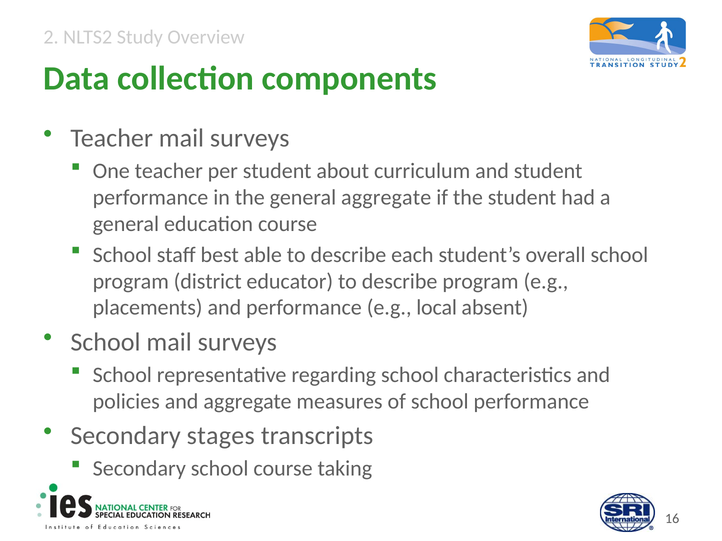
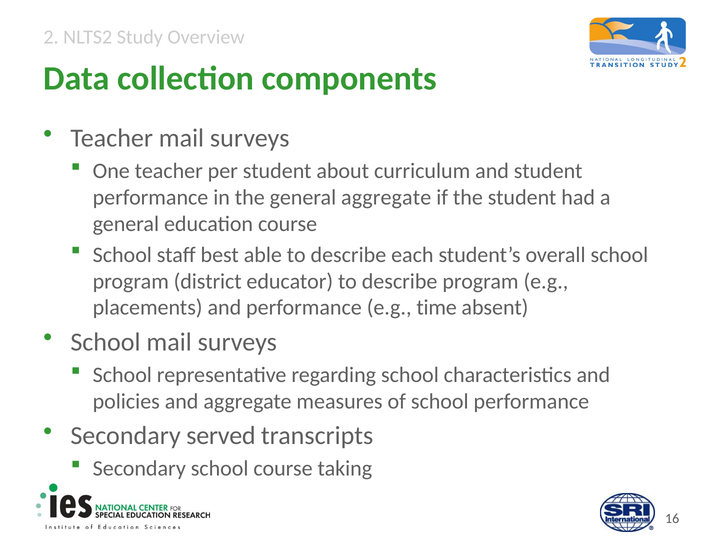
local: local -> time (437, 308)
stages: stages -> served (221, 436)
